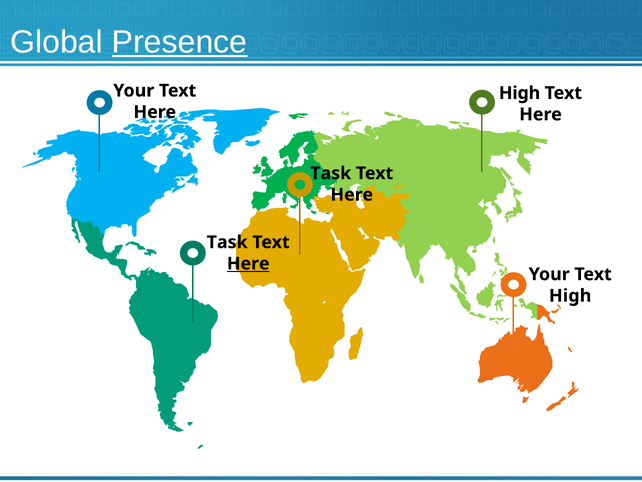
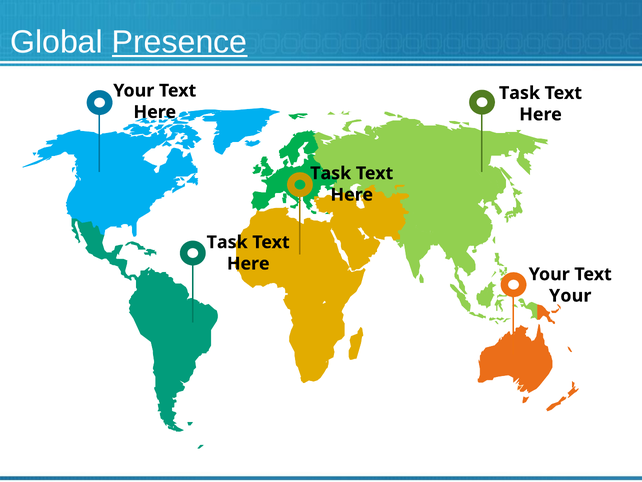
High: High -> Task (519, 93)
Here underline: present -> none (248, 263)
High: High -> Your (570, 295)
